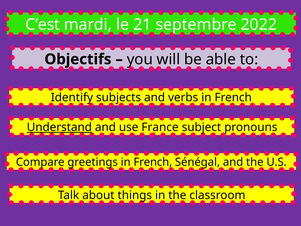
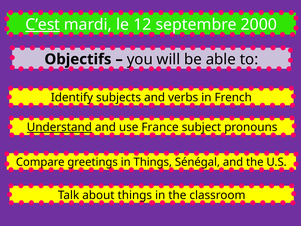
C’est underline: none -> present (43, 25)
21: 21 -> 12 (142, 25)
2022: 2022 -> 2000 (259, 25)
greetings in French: French -> Things (153, 162)
